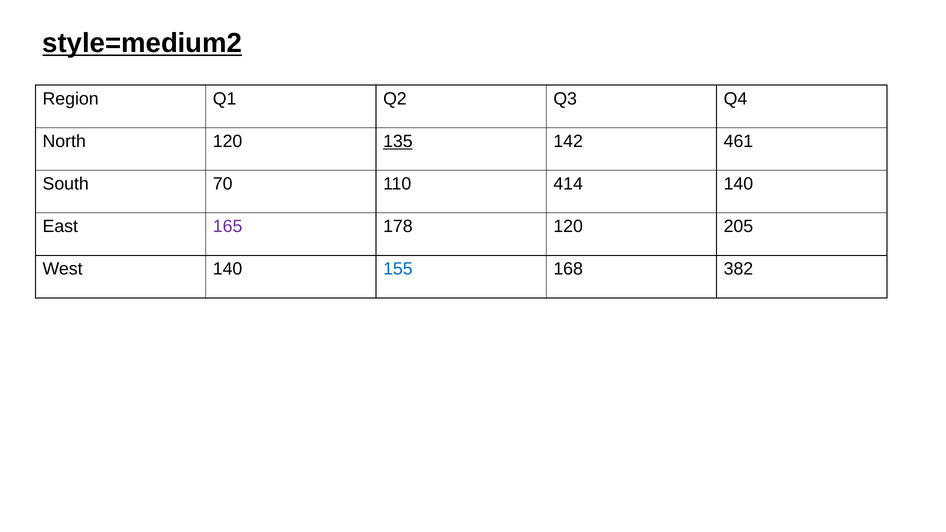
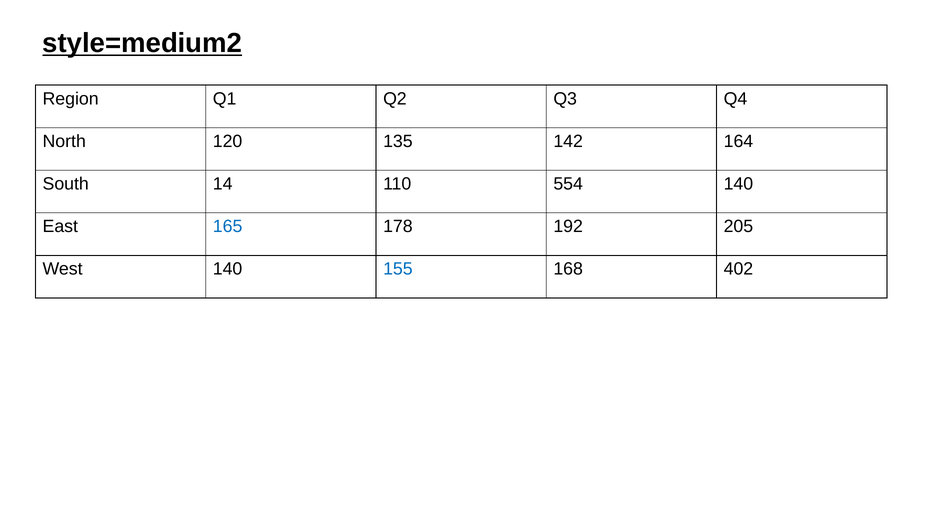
135 underline: present -> none (398, 141)
461: 461 -> 164 (738, 141)
70: 70 -> 14 (223, 184)
414: 414 -> 554 (568, 184)
165 colour: purple -> blue (228, 227)
178 120: 120 -> 192 (568, 227)
382: 382 -> 402 (738, 269)
